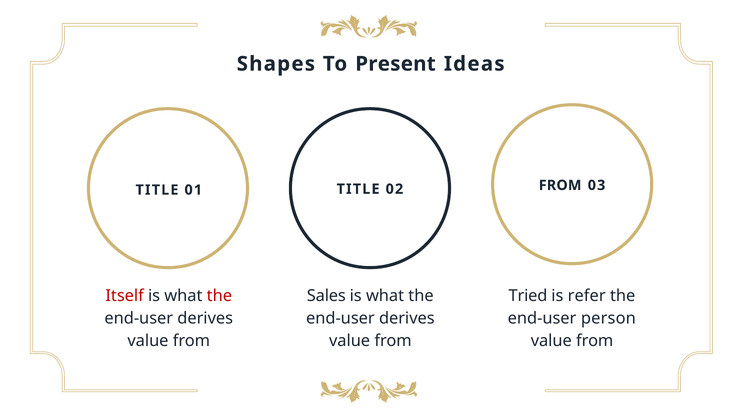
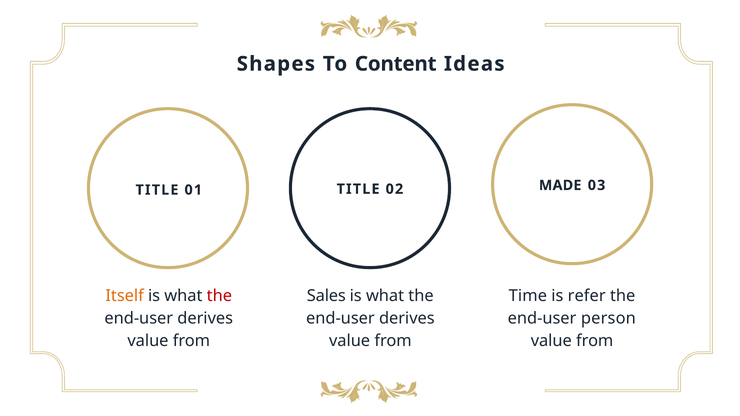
Present: Present -> Content (396, 64)
02 FROM: FROM -> MADE (560, 185)
Itself colour: red -> orange (125, 296)
Tried: Tried -> Time (528, 296)
